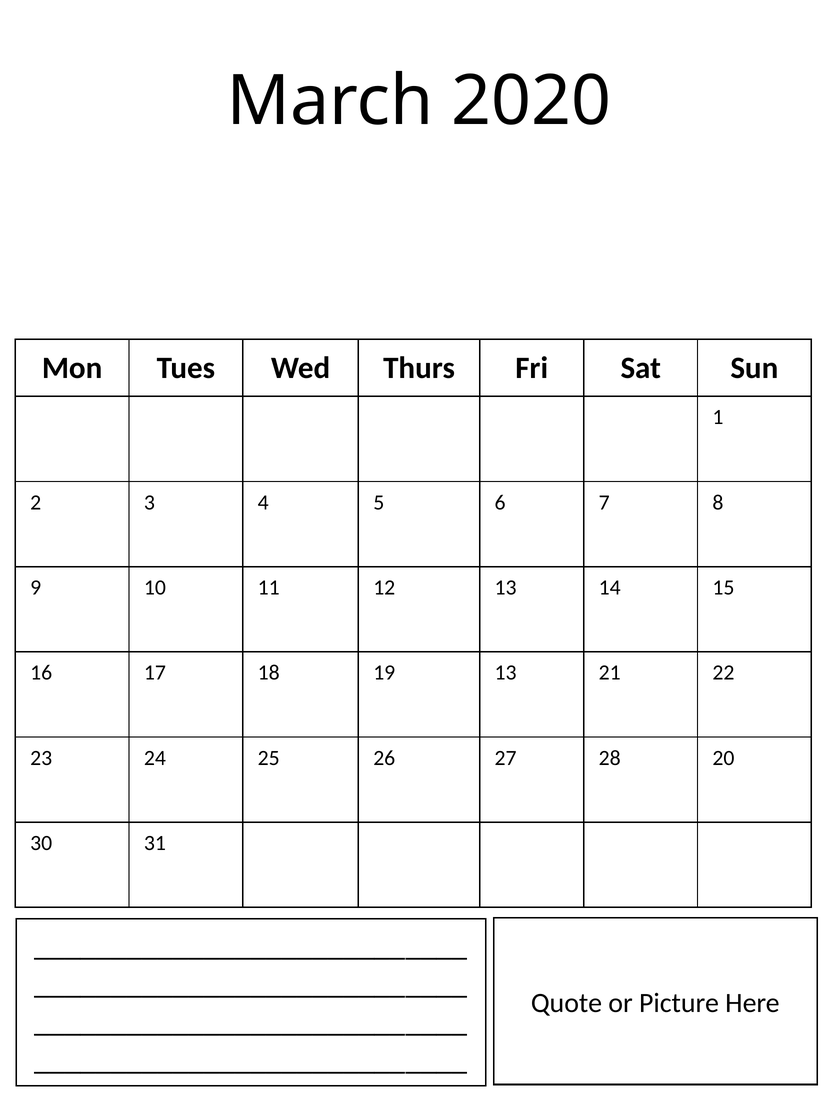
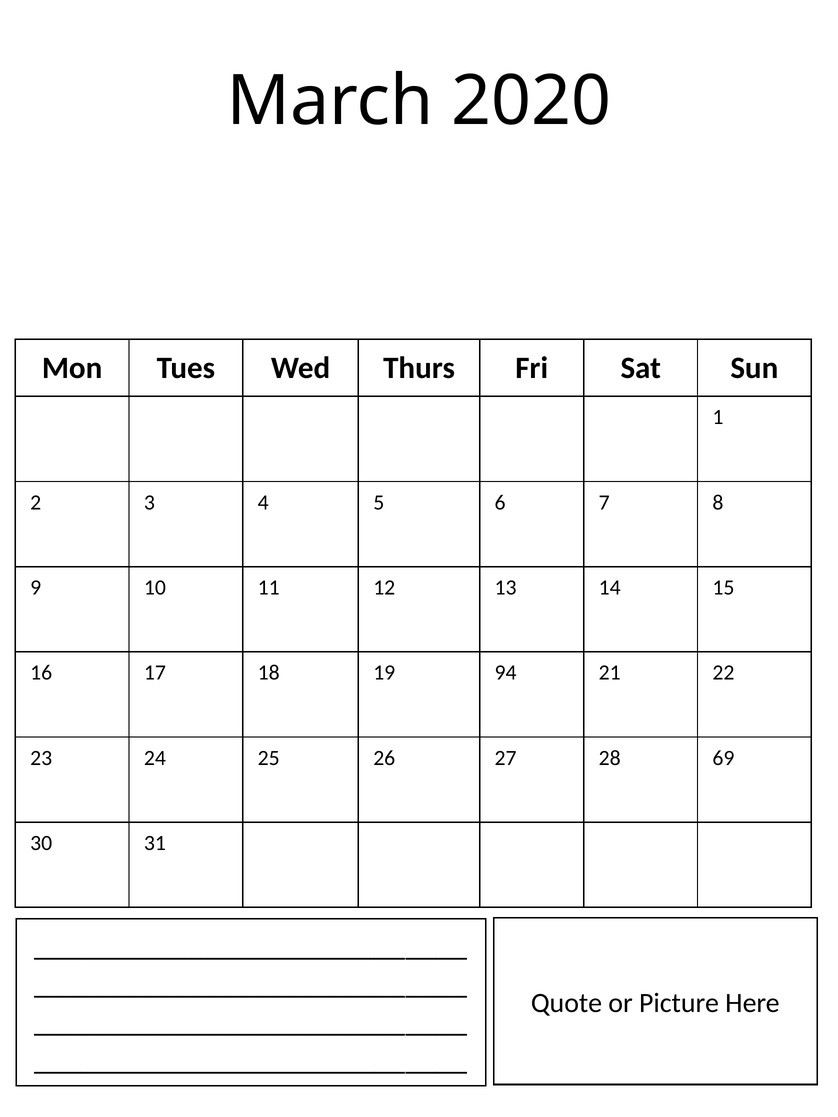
19 13: 13 -> 94 (506, 673)
20: 20 -> 69 (723, 758)
